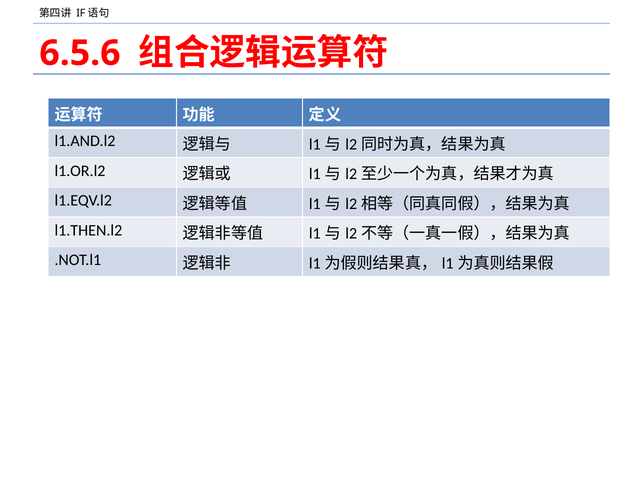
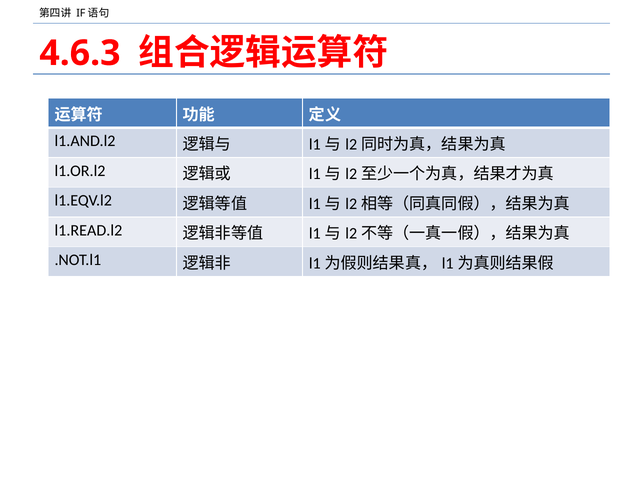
6.5.6: 6.5.6 -> 4.6.3 (80, 53)
l1.THEN.l2: l1.THEN.l2 -> l1.READ.l2 (88, 230)
